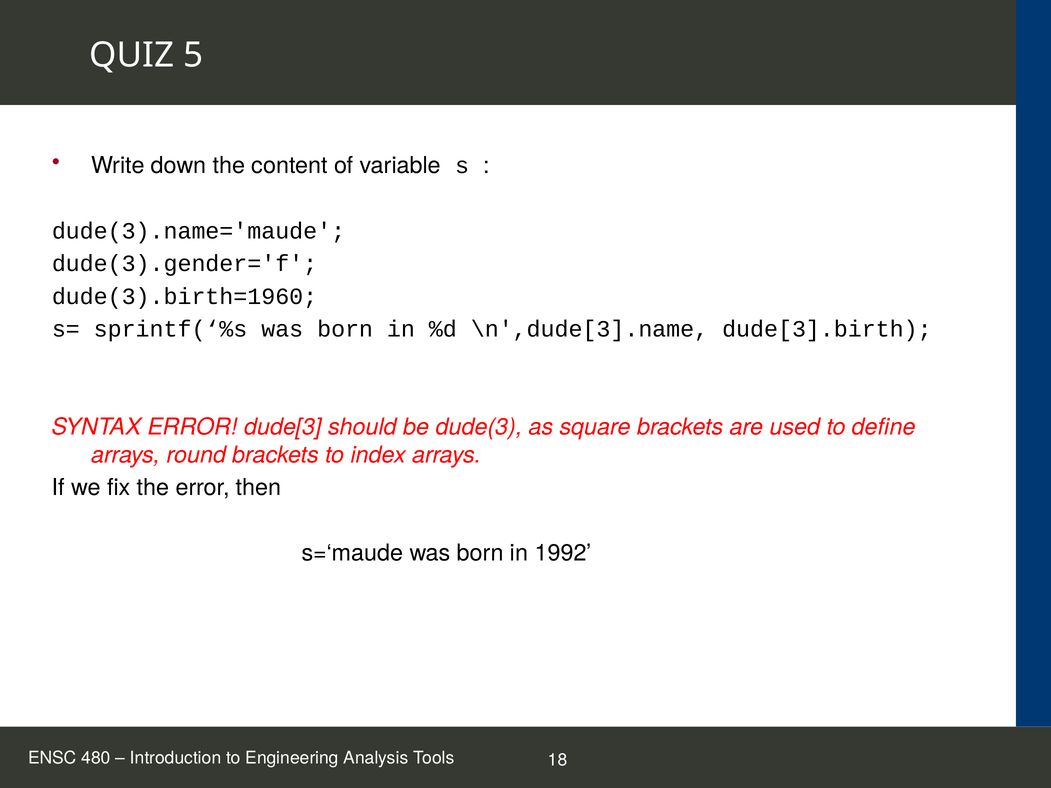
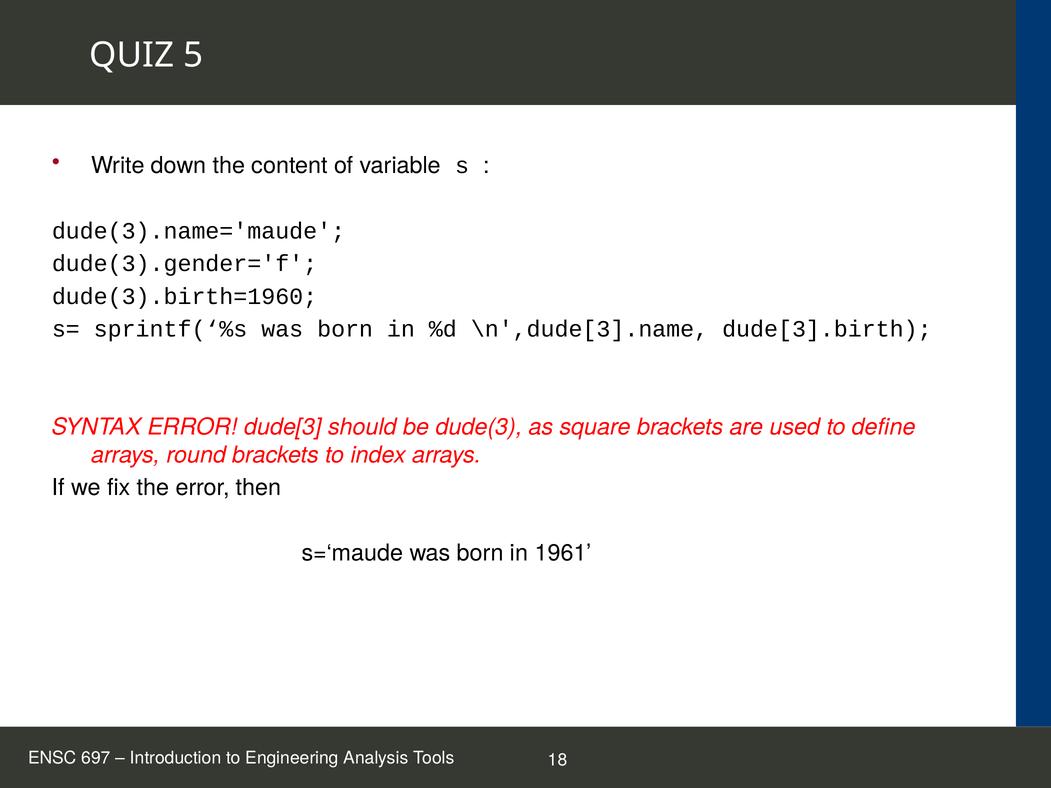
1992: 1992 -> 1961 (563, 553)
480: 480 -> 697 (96, 758)
